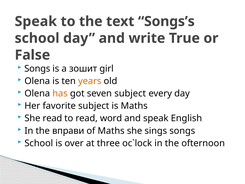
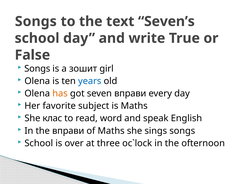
Speak: Speak -> Songs (36, 21)
Songs’s: Songs’s -> Seven’s (166, 21)
years colour: orange -> blue (90, 81)
seven subject: subject -> вправи (130, 93)
She read: read -> клас (52, 118)
